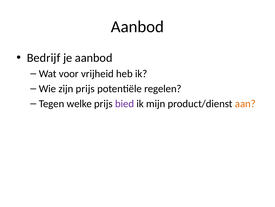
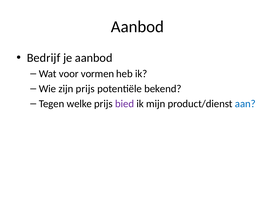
vrijheid: vrijheid -> vormen (97, 73)
regelen: regelen -> bekend (163, 88)
aan colour: orange -> blue (245, 103)
